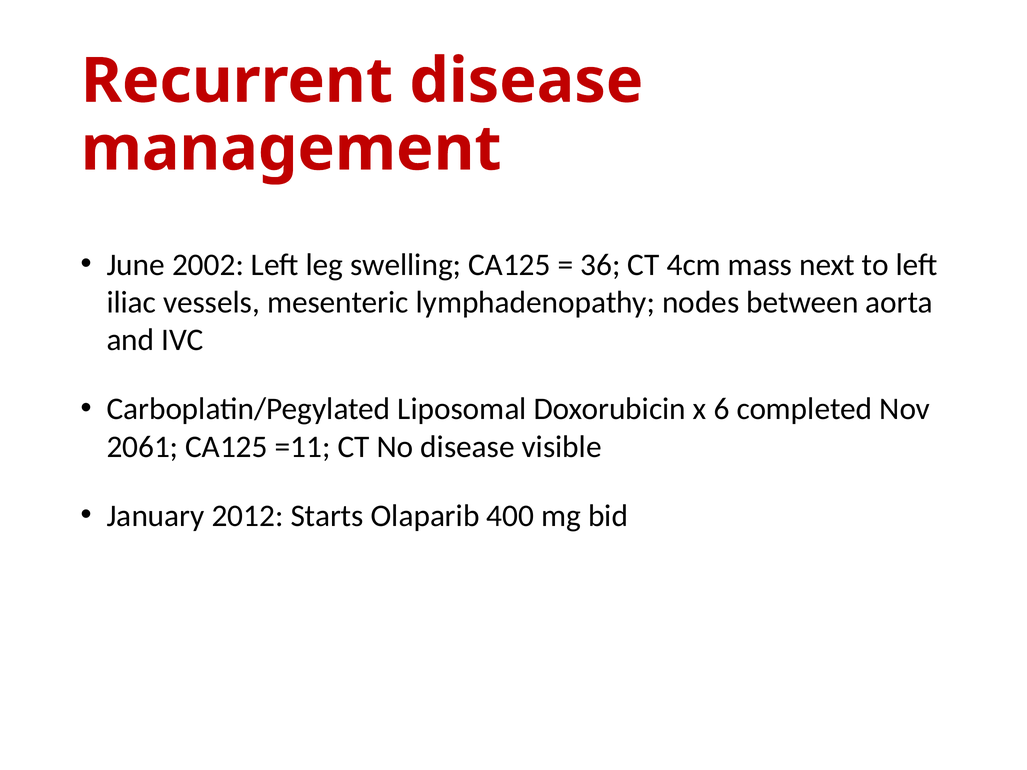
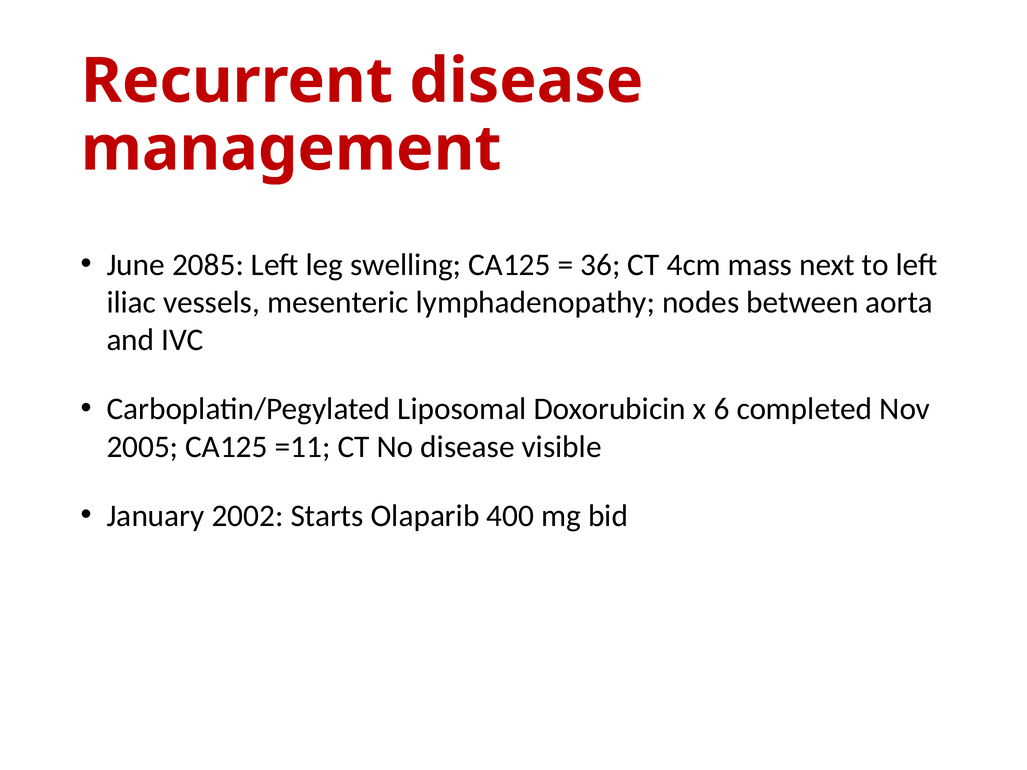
2002: 2002 -> 2085 (208, 265)
2061: 2061 -> 2005 (142, 447)
2012: 2012 -> 2002 (247, 516)
